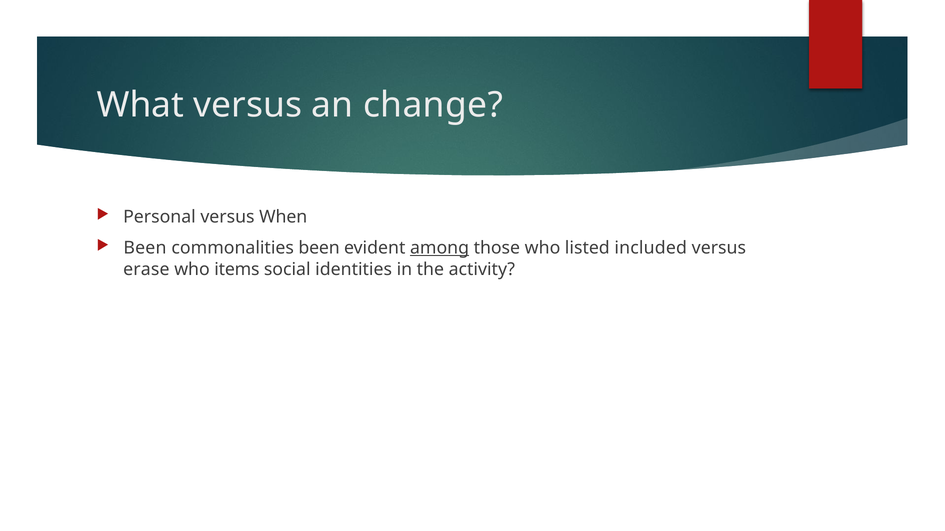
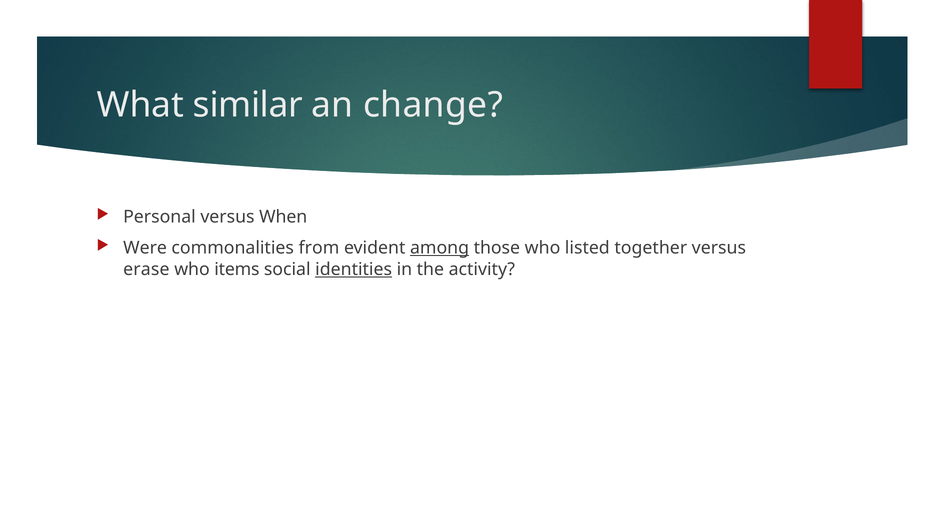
What versus: versus -> similar (248, 105)
Been: Been -> Were (145, 248)
commonalities been: been -> from (319, 248)
included: included -> together (651, 248)
identities underline: none -> present (354, 270)
